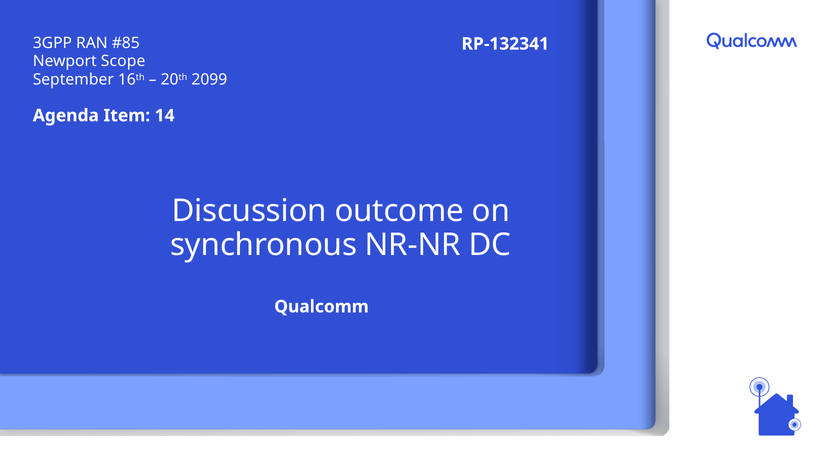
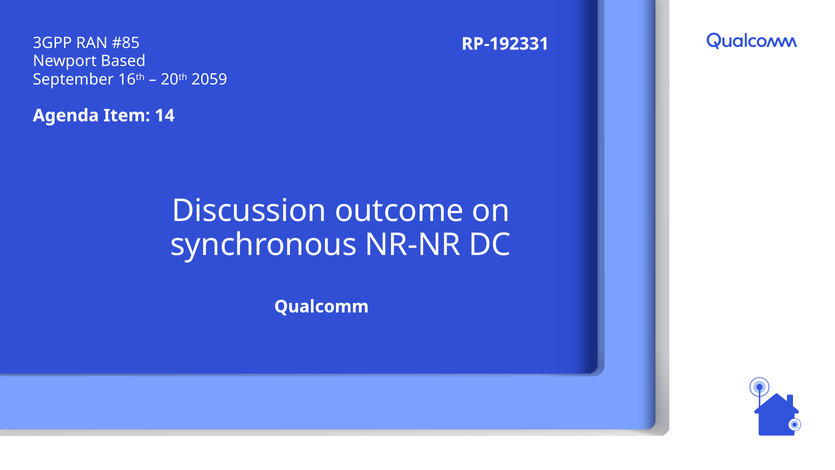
RP-132341: RP-132341 -> RP-192331 (505, 44)
Scope: Scope -> Based (123, 61)
2099: 2099 -> 2059 (209, 80)
